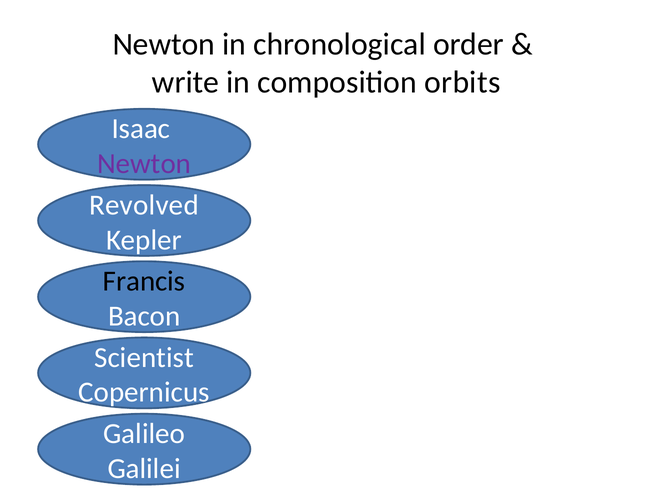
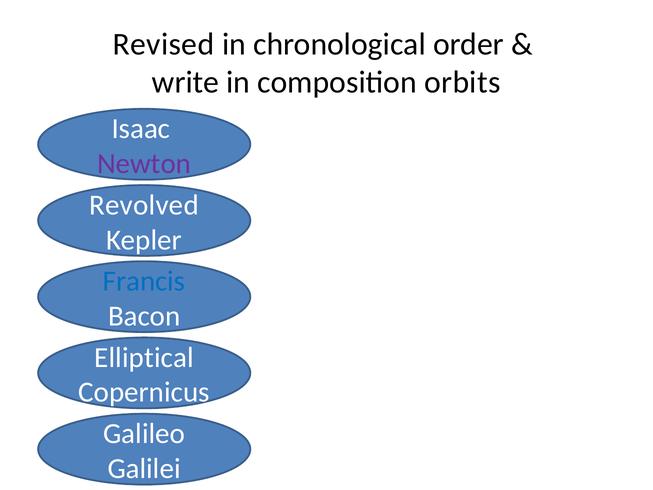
Newton: Newton -> Revised (164, 44)
Francis colour: black -> blue (144, 281)
Scientist: Scientist -> Elliptical (144, 357)
